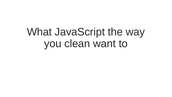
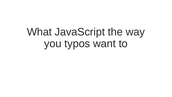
clean: clean -> typos (77, 44)
